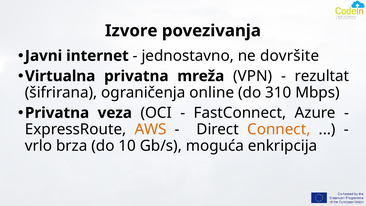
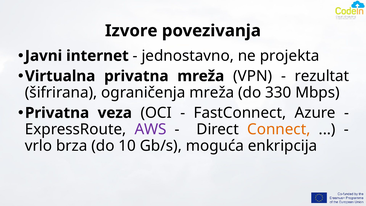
dovršite: dovršite -> projekta (290, 56)
ograničenja online: online -> mreža (212, 93)
310: 310 -> 330 (278, 93)
AWS colour: orange -> purple (151, 129)
